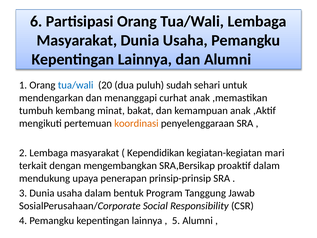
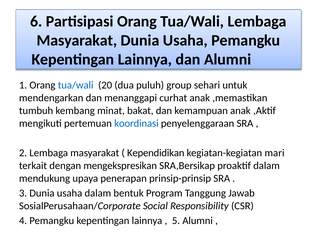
sudah: sudah -> group (179, 85)
koordinasi colour: orange -> blue (136, 123)
mengembangkan: mengembangkan -> mengekspresikan (120, 165)
